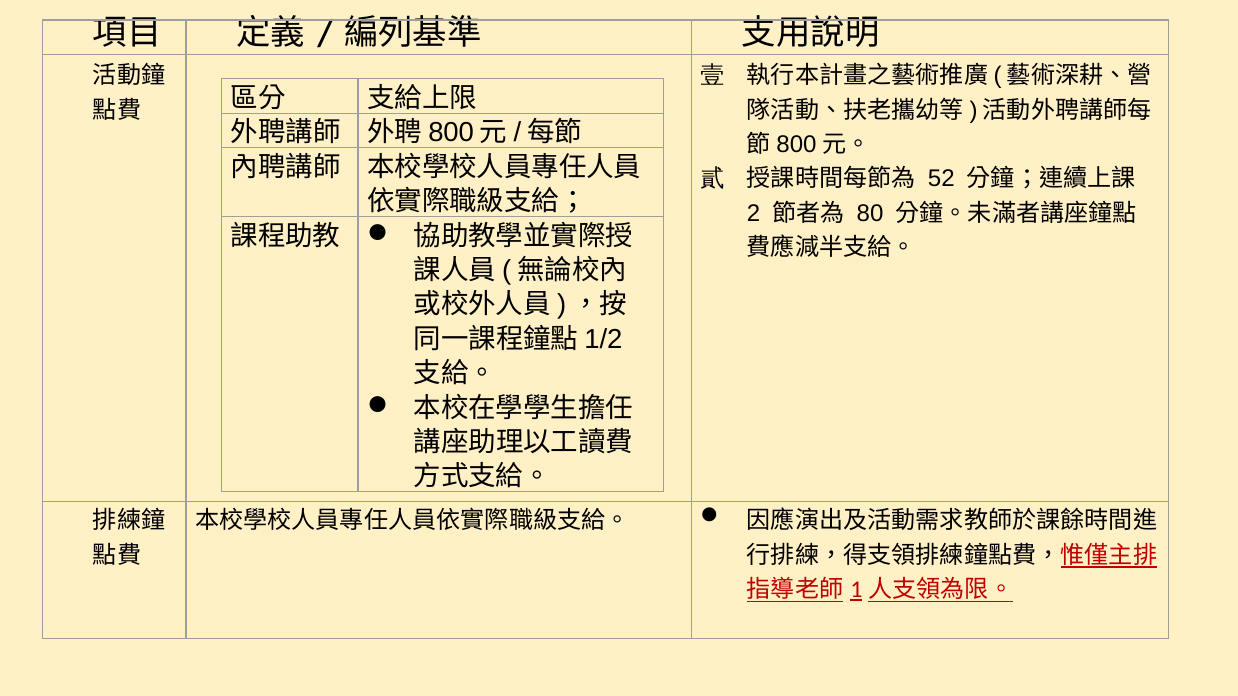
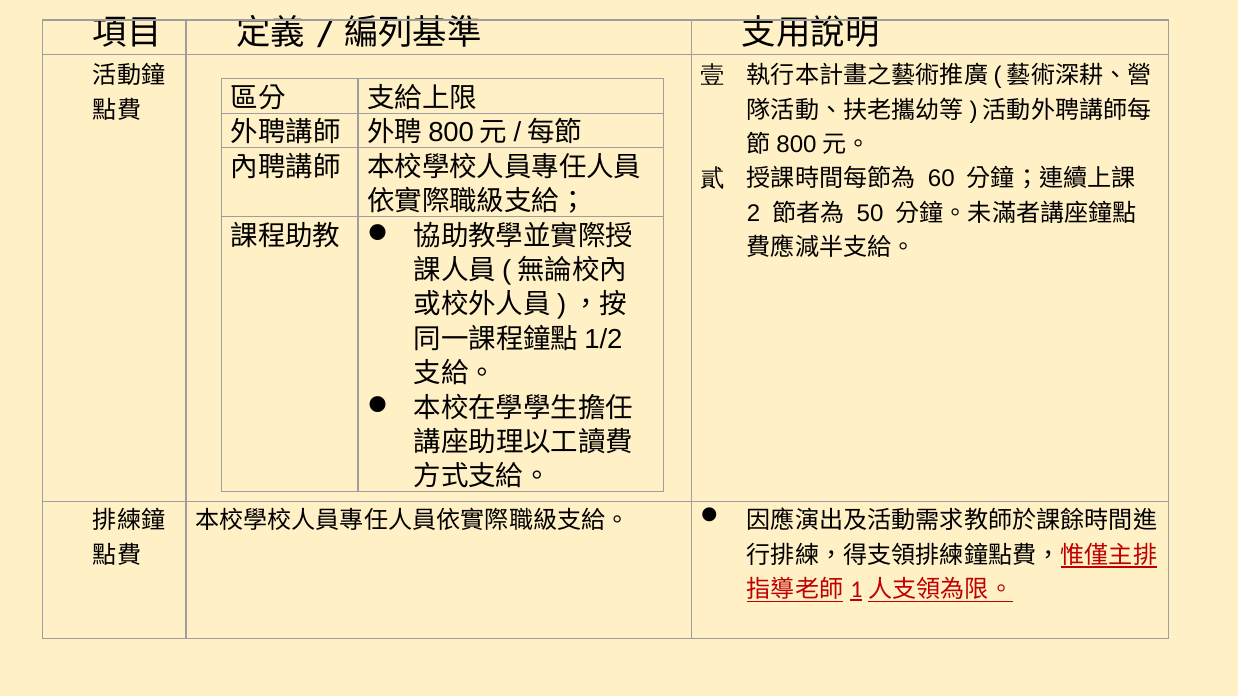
52: 52 -> 60 (941, 179)
80: 80 -> 50 (870, 213)
